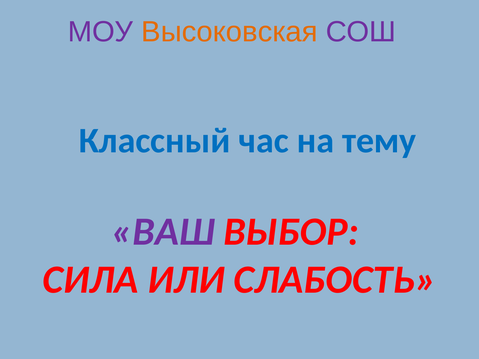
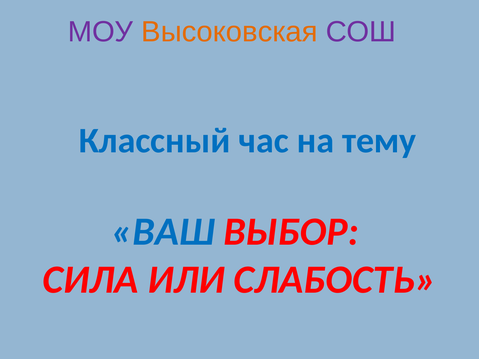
ВАШ colour: purple -> blue (163, 232)
